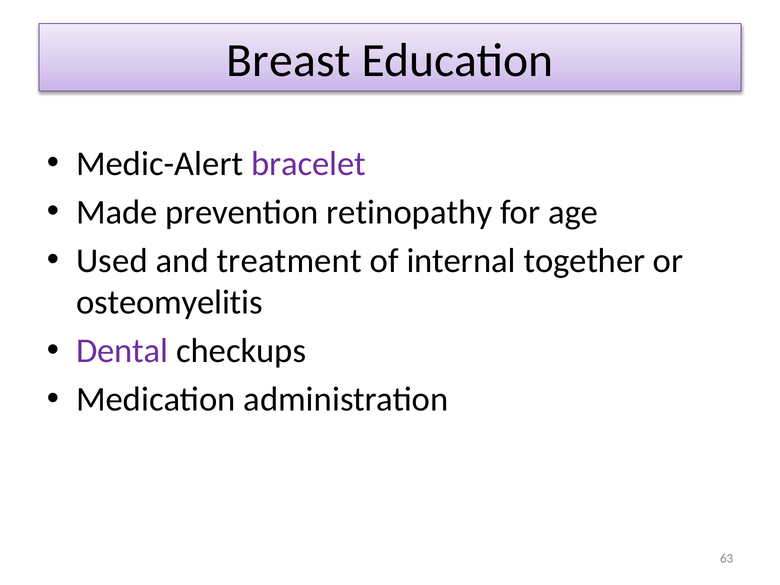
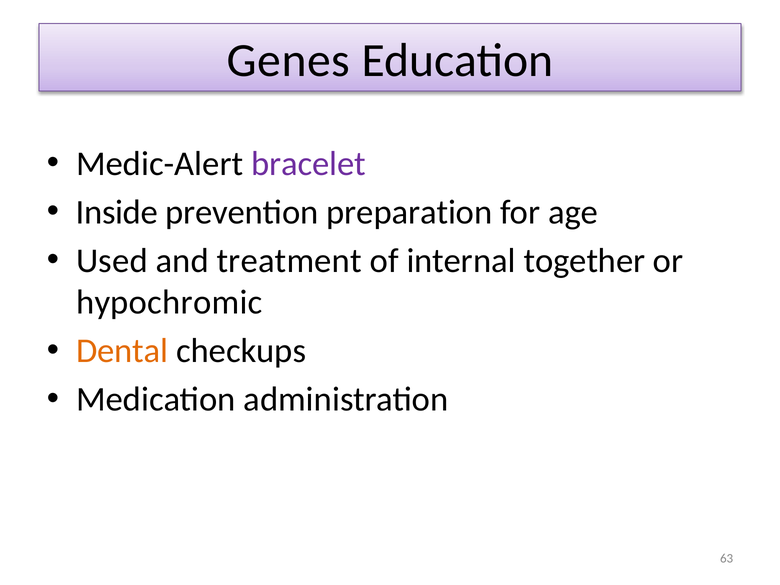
Breast: Breast -> Genes (288, 61)
Made: Made -> Inside (117, 212)
retinopathy: retinopathy -> preparation (409, 212)
osteomyelitis: osteomyelitis -> hypochromic (169, 302)
Dental colour: purple -> orange (122, 351)
